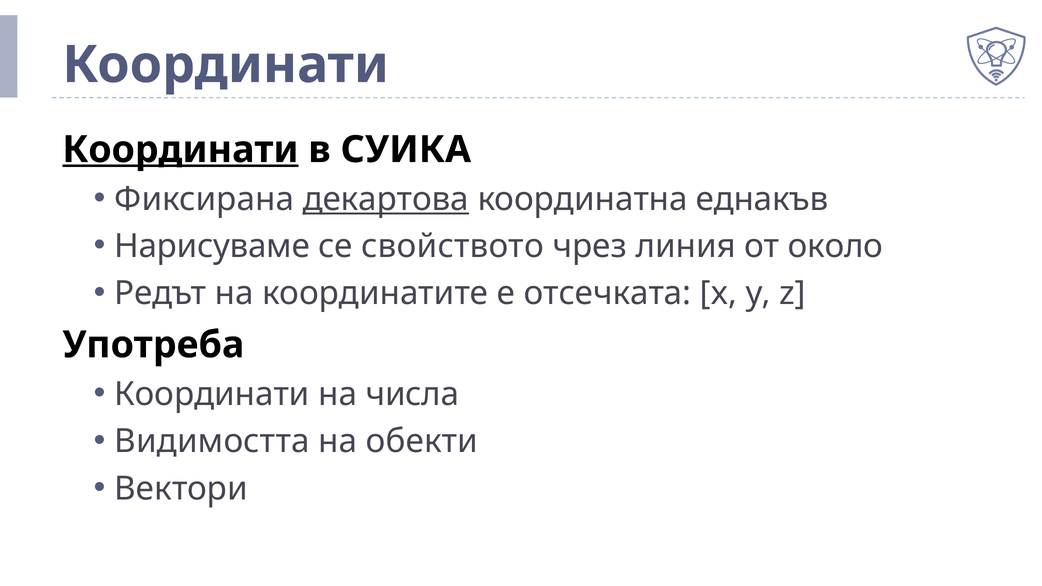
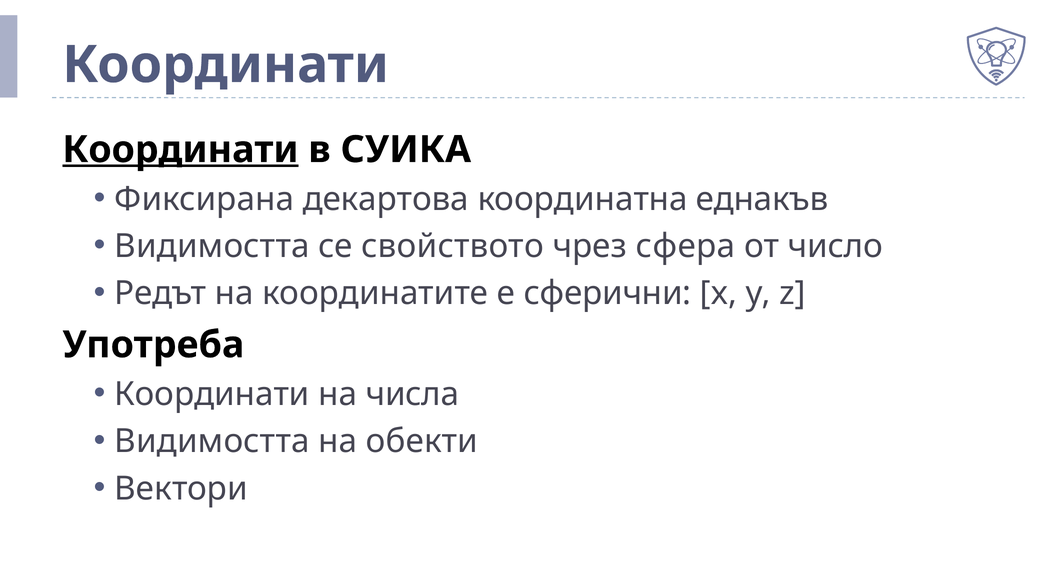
декартова underline: present -> none (386, 199)
Нарисуваме: Нарисуваме -> Видимостта (212, 246)
линия: линия -> сфера (686, 246)
около: около -> число (835, 246)
отсечката: отсечката -> сферични (608, 293)
